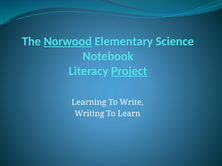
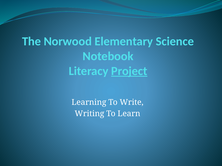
Norwood underline: present -> none (68, 42)
